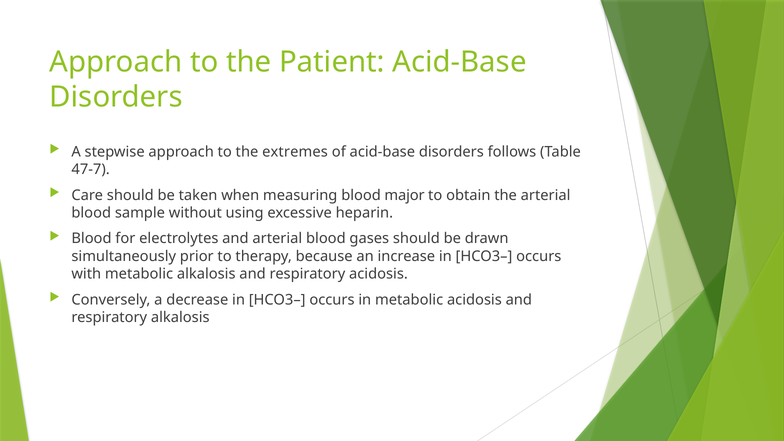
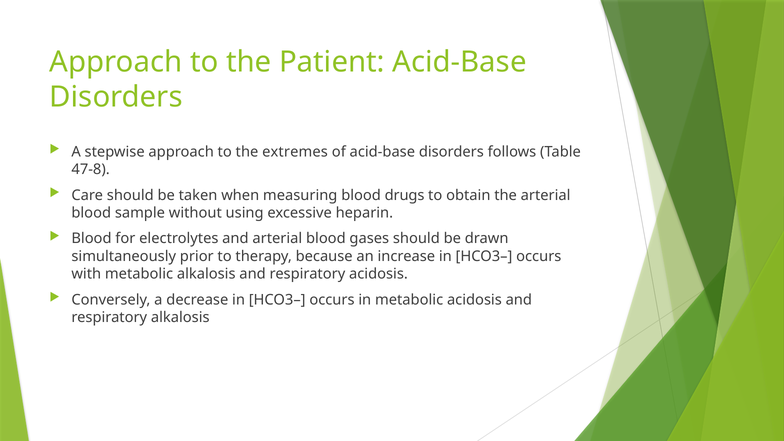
47-7: 47-7 -> 47-8 (91, 169)
major: major -> drugs (405, 195)
